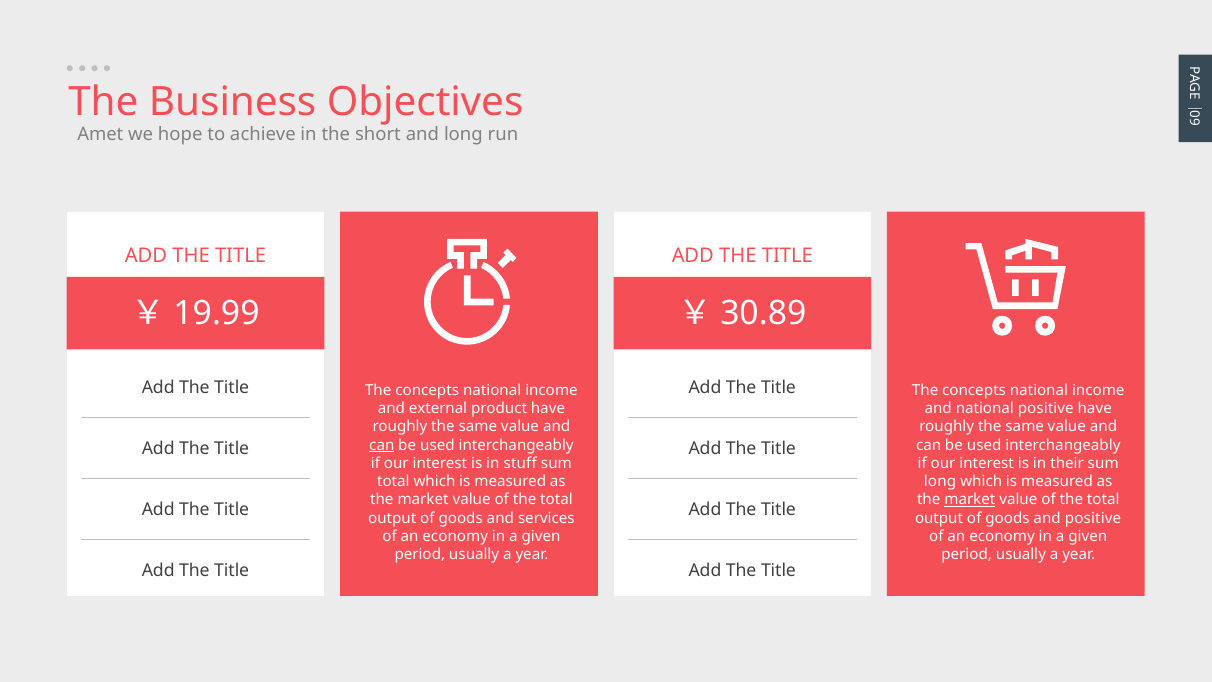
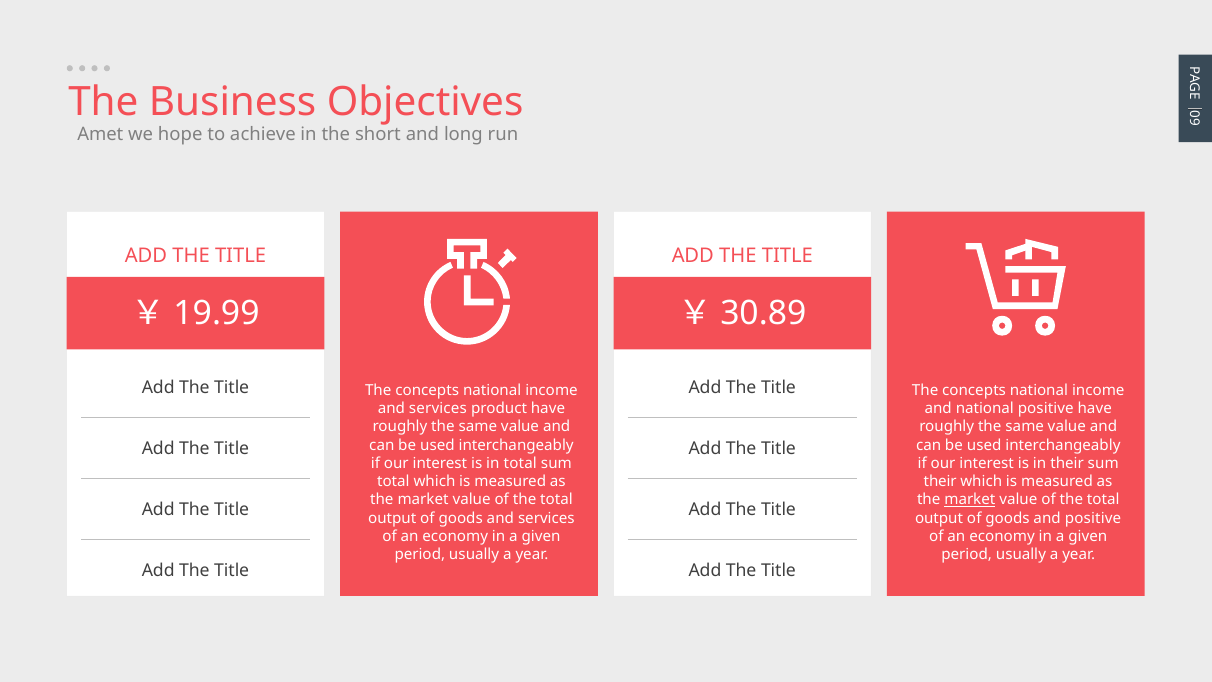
external: external -> services (438, 409)
can underline: present -> none (382, 445)
in stuff: stuff -> total (520, 463)
long: long -> their (940, 482)
